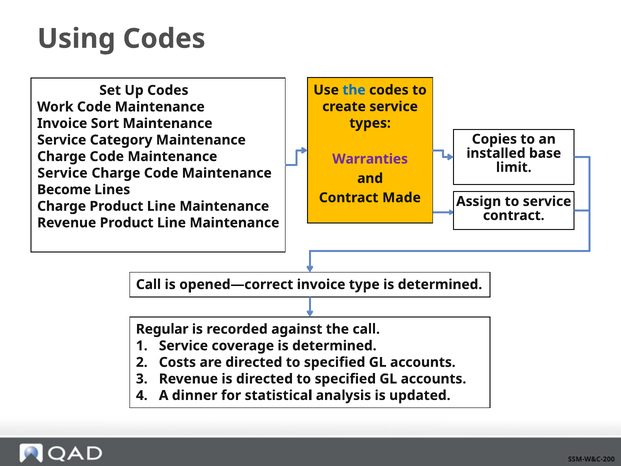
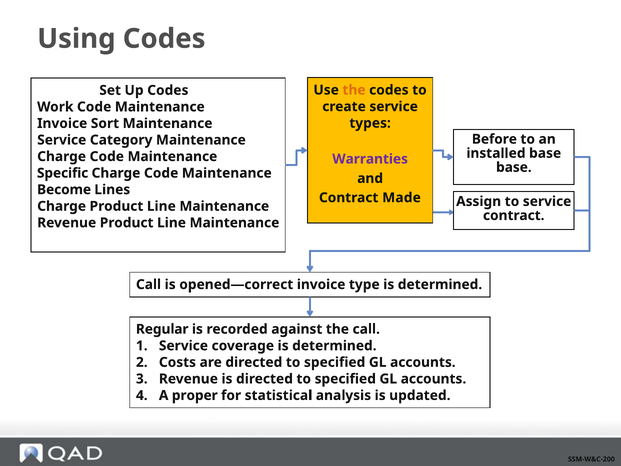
the colour: blue -> orange (354, 90)
Copies: Copies -> Before (494, 139)
limit: limit -> base (514, 167)
Service: Service -> Specific (63, 173)
dinner: dinner -> proper (195, 395)
